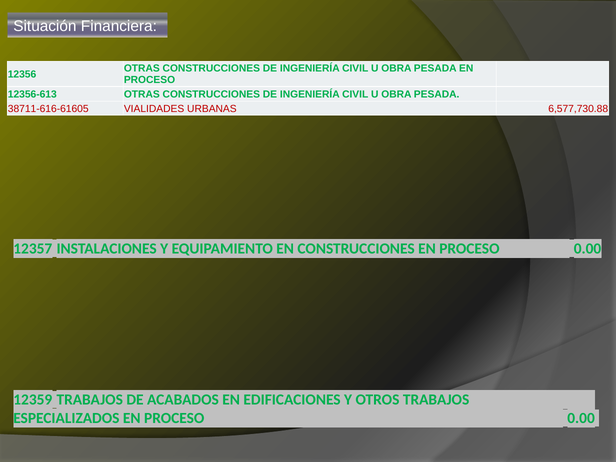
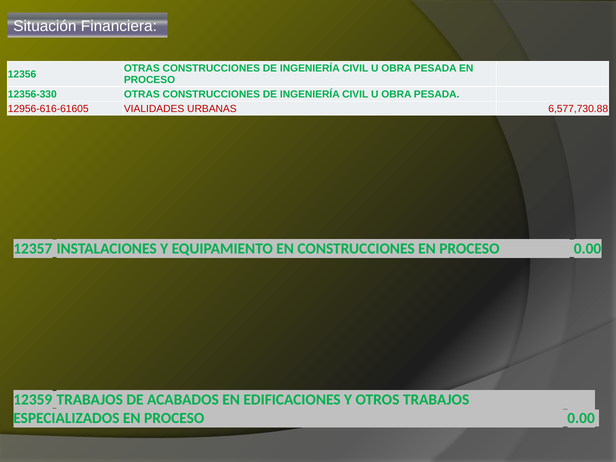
12356-613: 12356-613 -> 12356-330 (32, 94)
38711-616-61605: 38711-616-61605 -> 12956-616-61605 (48, 109)
